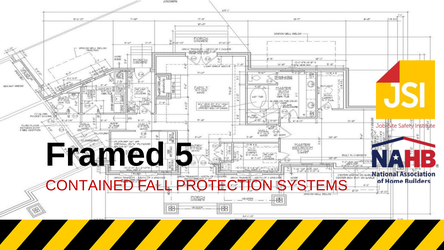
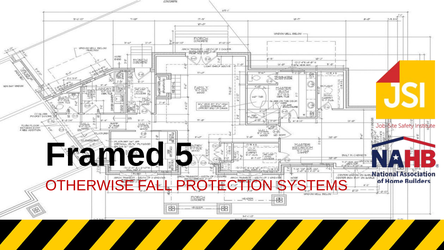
CONTAINED: CONTAINED -> OTHERWISE (90, 186)
